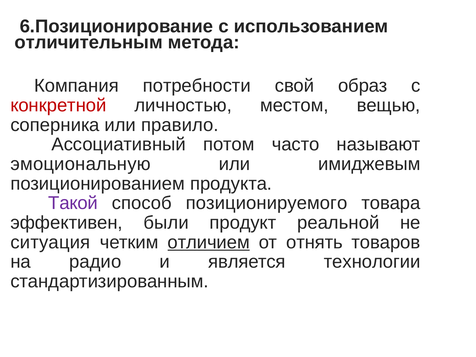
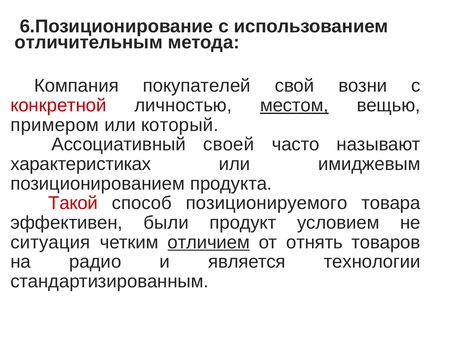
потребности: потребности -> покупателей (197, 86)
образ: образ -> возни (363, 86)
местом underline: none -> present (294, 105)
соперника: соперника -> примером (55, 125)
правило: правило -> который (180, 125)
потом: потом -> своей (229, 145)
эмоциональную: эмоциональную -> характеристиках (81, 164)
Такой colour: purple -> red (73, 203)
реальной: реальной -> условием (338, 223)
